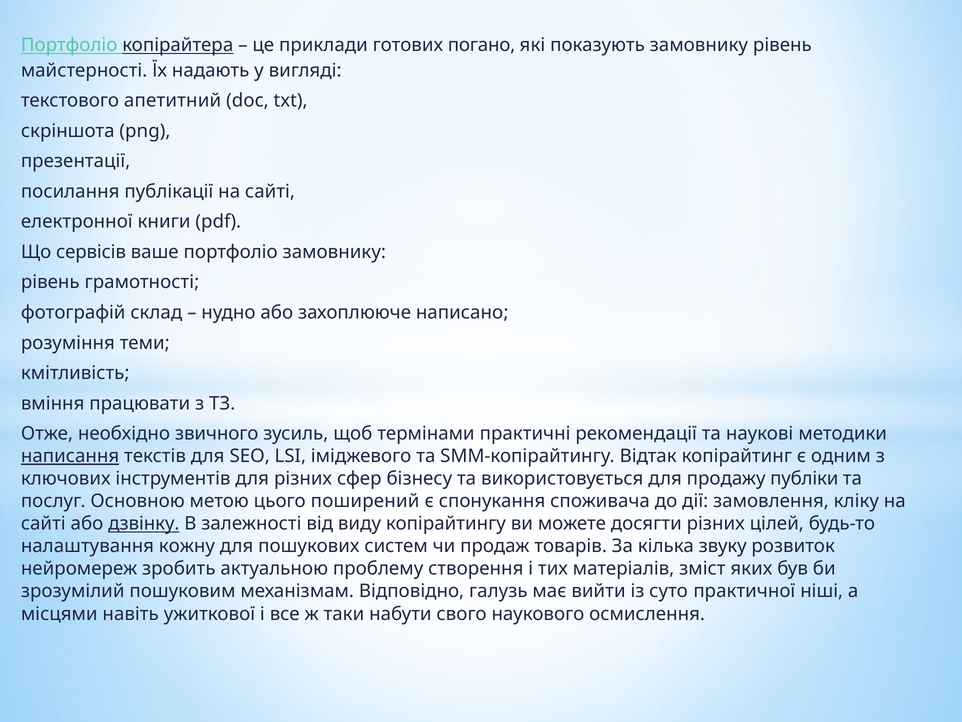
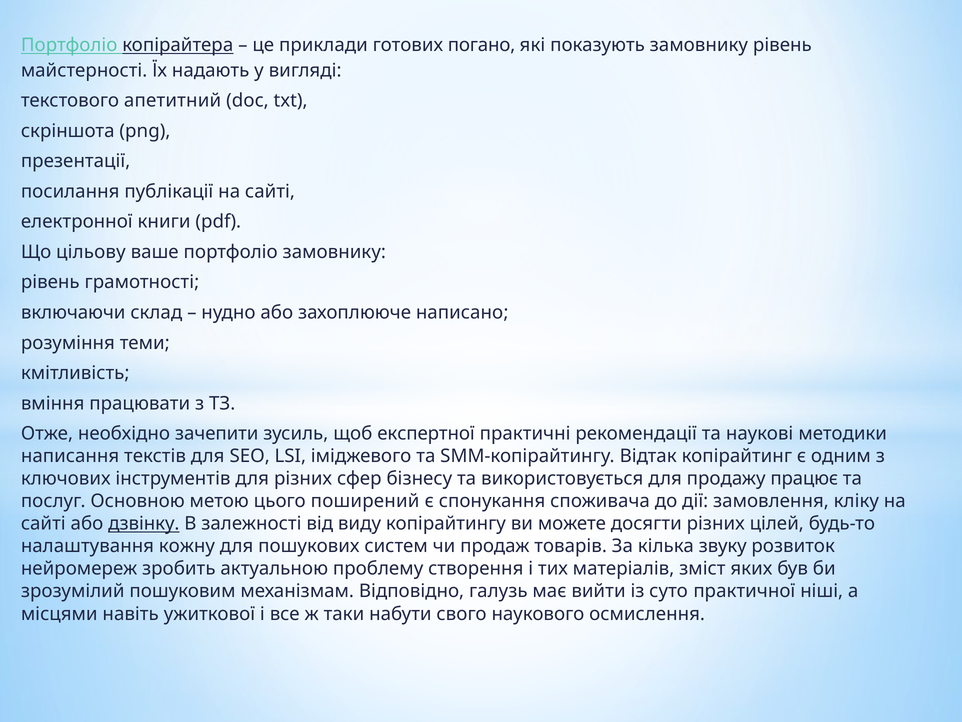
сервісів: сервісів -> цільову (91, 252)
фотографій: фотографій -> включаючи (73, 312)
звичного: звичного -> зачепити (217, 433)
термінами: термінами -> експертної (426, 433)
написання underline: present -> none (70, 456)
публіки: публіки -> працює (804, 478)
